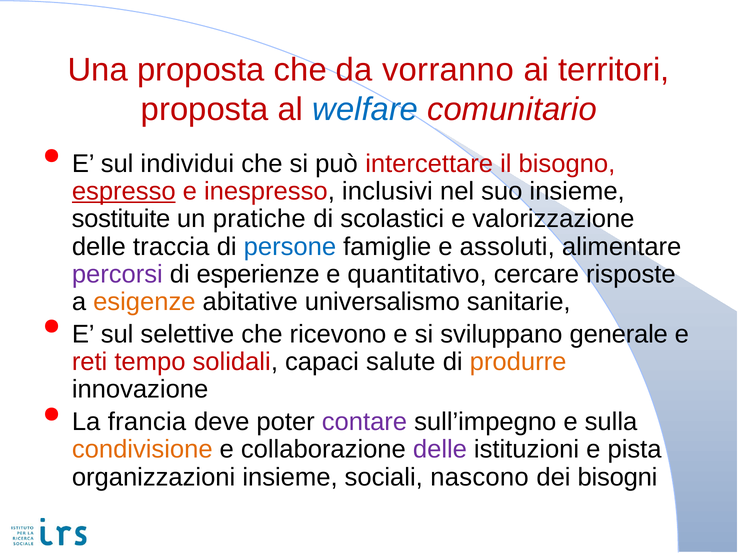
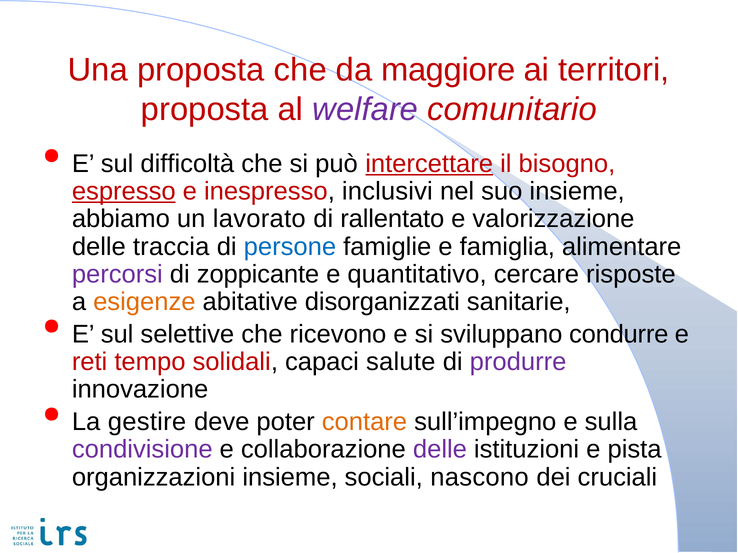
vorranno: vorranno -> maggiore (448, 70)
welfare colour: blue -> purple (365, 109)
individui: individui -> difficoltà (187, 164)
intercettare underline: none -> present (429, 164)
sostituite: sostituite -> abbiamo (121, 219)
pratiche: pratiche -> lavorato (259, 219)
scolastici: scolastici -> rallentato (392, 219)
assoluti: assoluti -> famiglia (507, 247)
esperienze: esperienze -> zoppicante (258, 274)
universalismo: universalismo -> disorganizzati (382, 302)
generale: generale -> condurre (619, 335)
produrre colour: orange -> purple (518, 362)
francia: francia -> gestire (147, 422)
contare colour: purple -> orange (364, 422)
condivisione colour: orange -> purple (142, 450)
bisogni: bisogni -> cruciali (617, 478)
